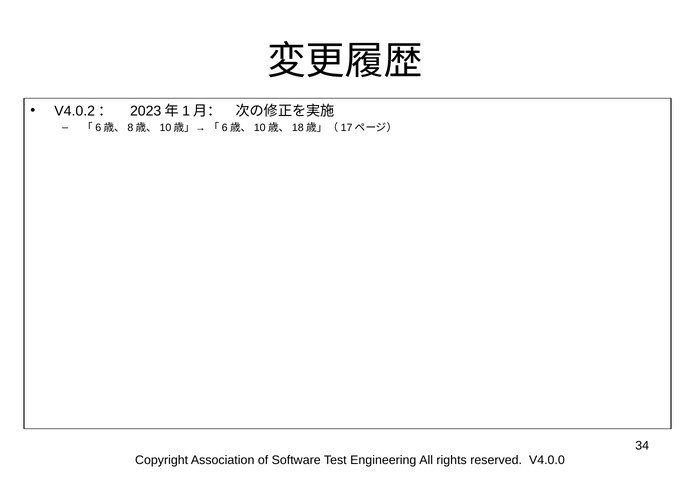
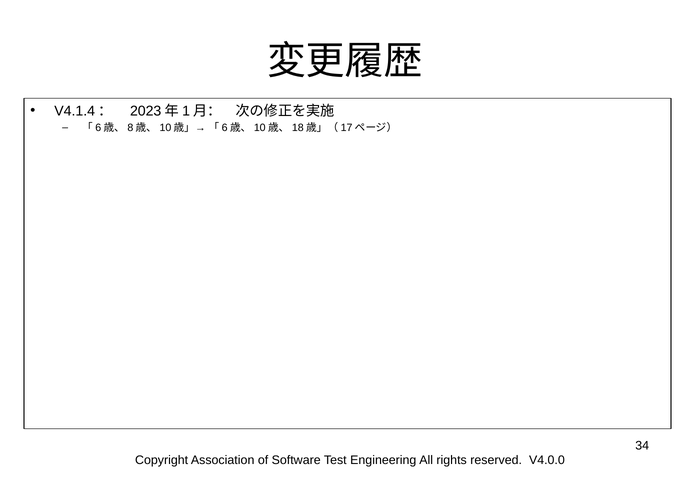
V4.0.2: V4.0.2 -> V4.1.4 (75, 111)
